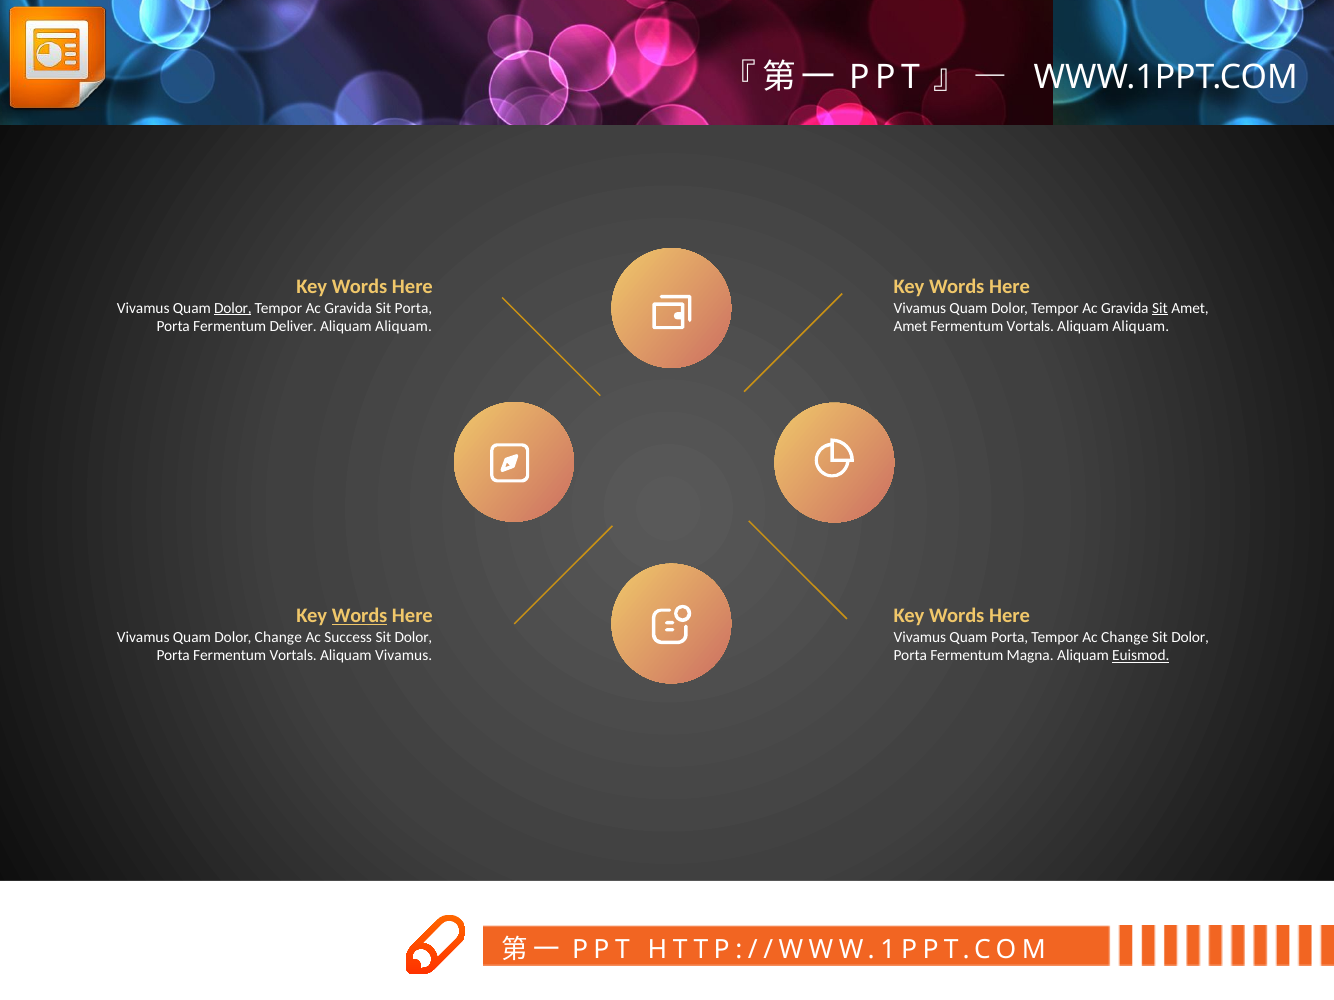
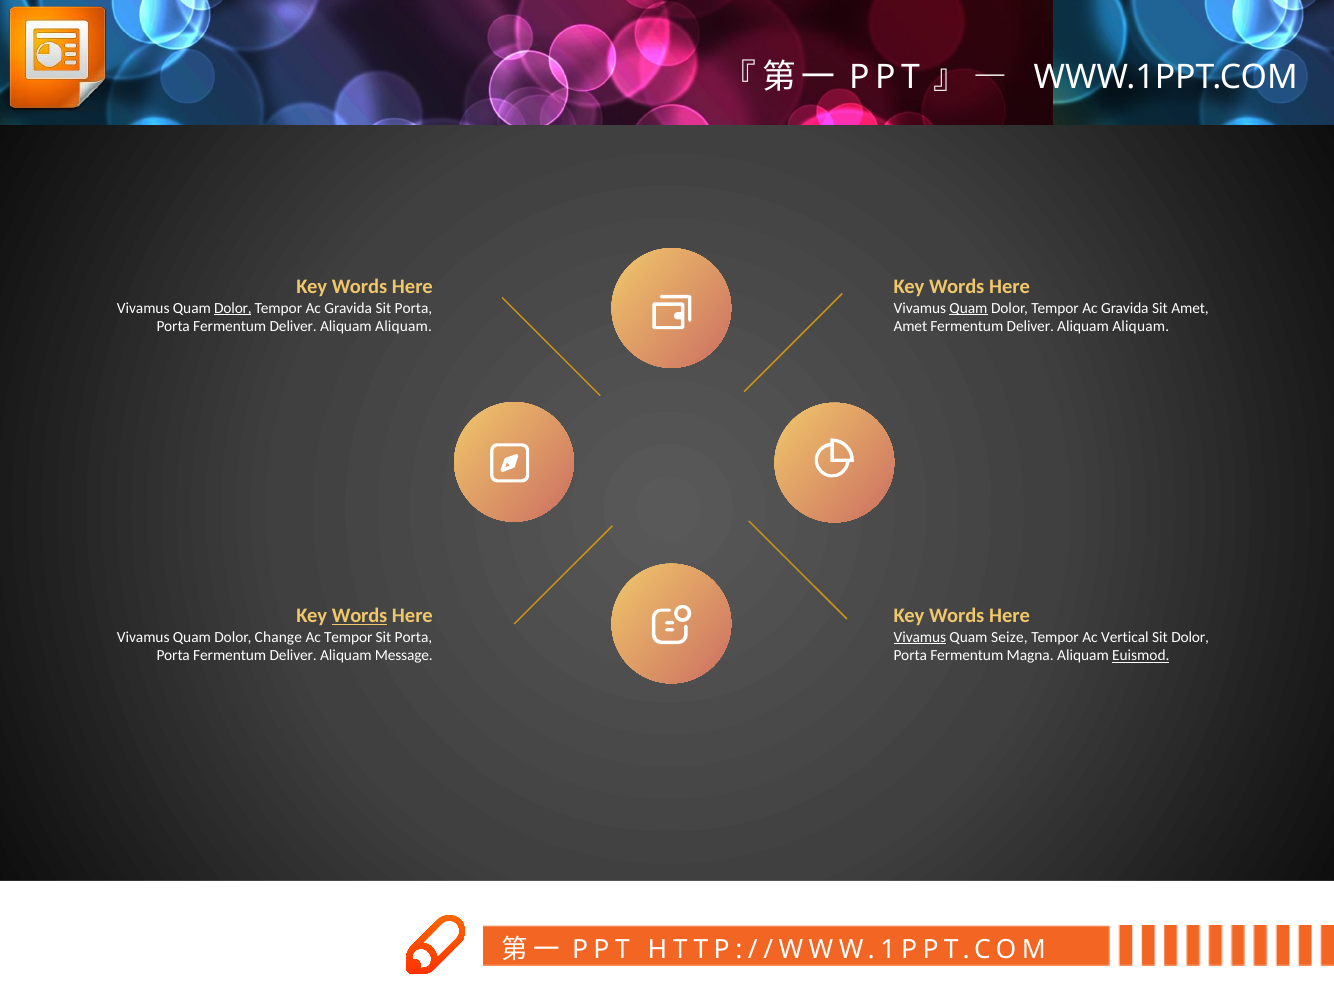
Quam underline: none -> present (969, 308)
Sit underline: present -> none (1160, 308)
Vortals: Vortals -> Deliver (1030, 327)
Ac Success: Success -> Tempor (348, 637)
Dolor: Dolor -> Porta (413, 637)
Vivamus underline: none -> present (920, 637)
Quam Porta: Porta -> Seize (1009, 637)
Ac Change: Change -> Vertical (1125, 637)
Vortals: Vortals -> Deliver (293, 656)
Aliquam Vivamus: Vivamus -> Message (404, 656)
